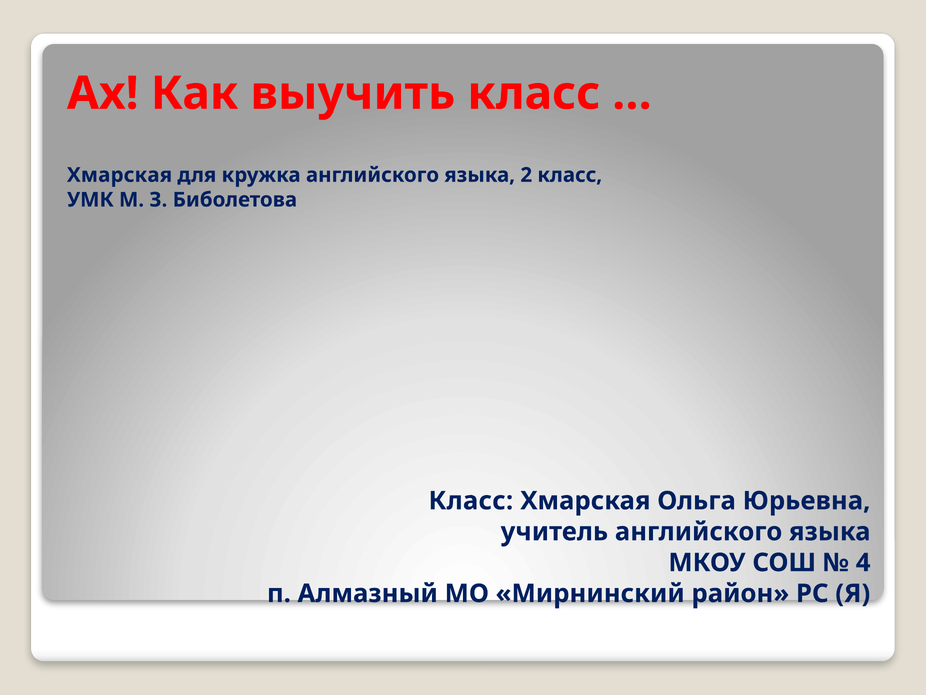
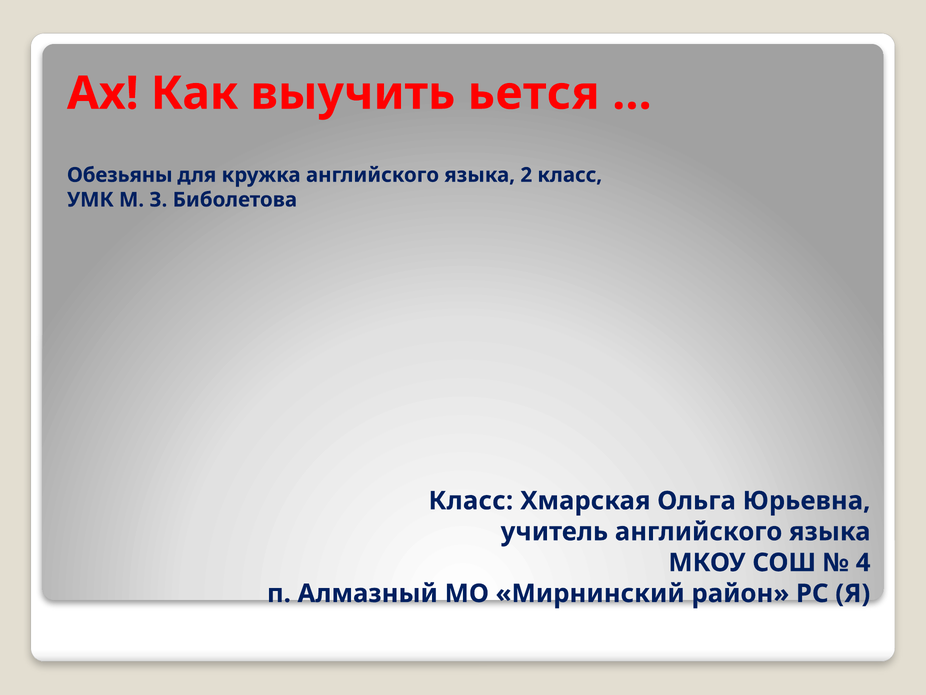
выучить класс: класс -> ьется (534, 93)
Хмарская: Хмарская -> Обезьяны (120, 175)
